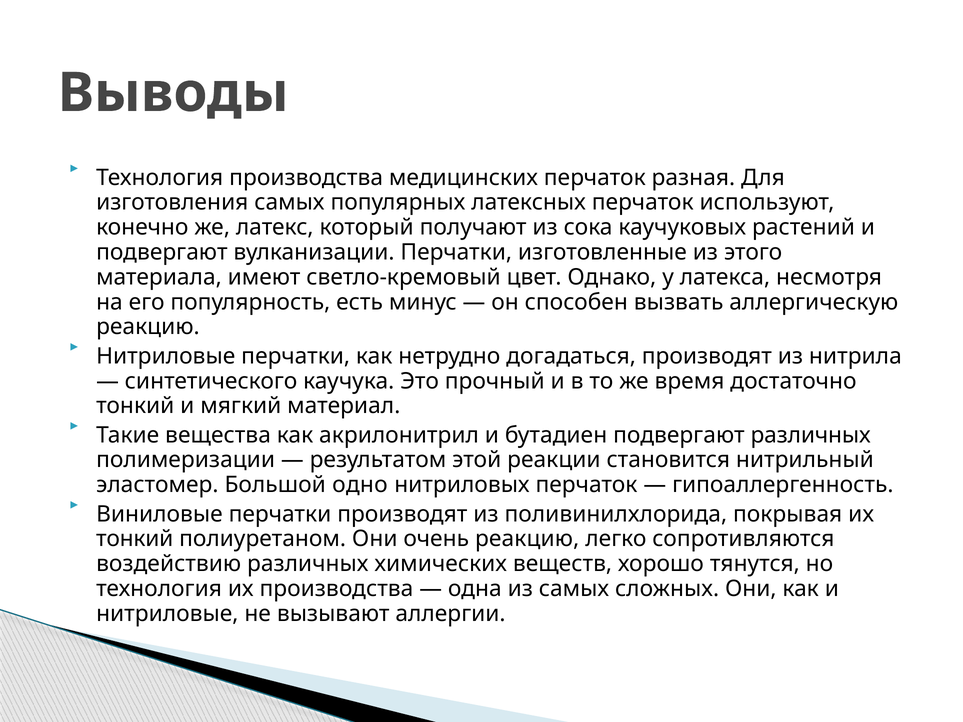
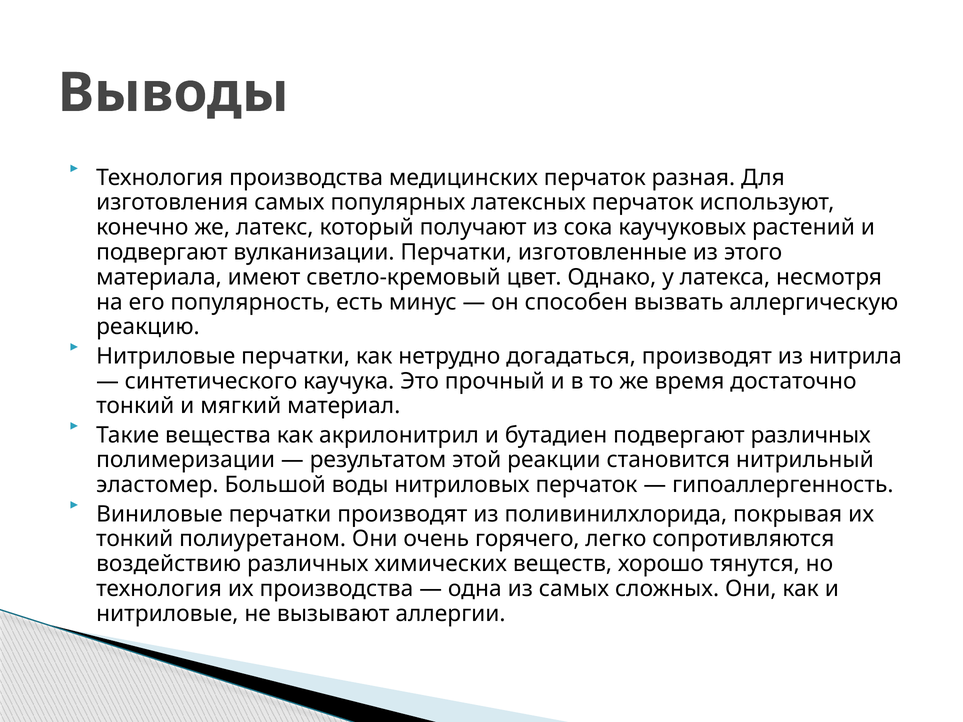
одно: одно -> воды (360, 485)
очень реакцию: реакцию -> горячего (527, 539)
